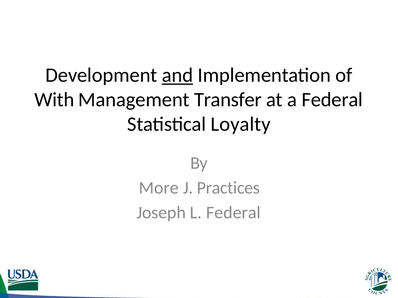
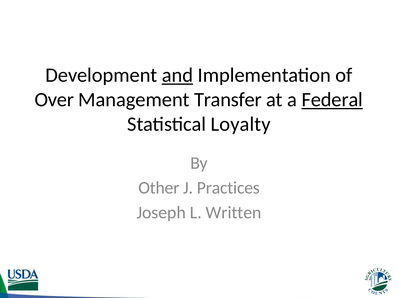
With: With -> Over (54, 100)
Federal underline: none -> present (332, 100)
More: More -> Other (159, 188)
L Federal: Federal -> Written (234, 213)
